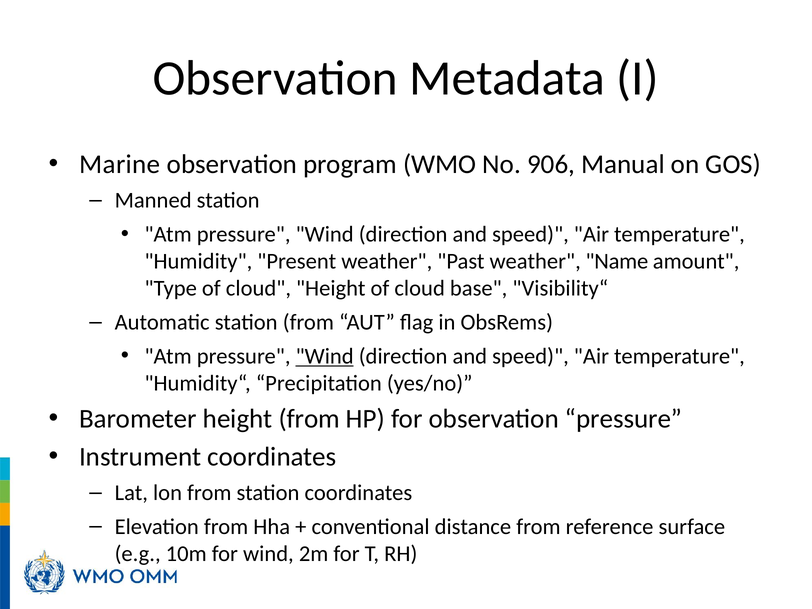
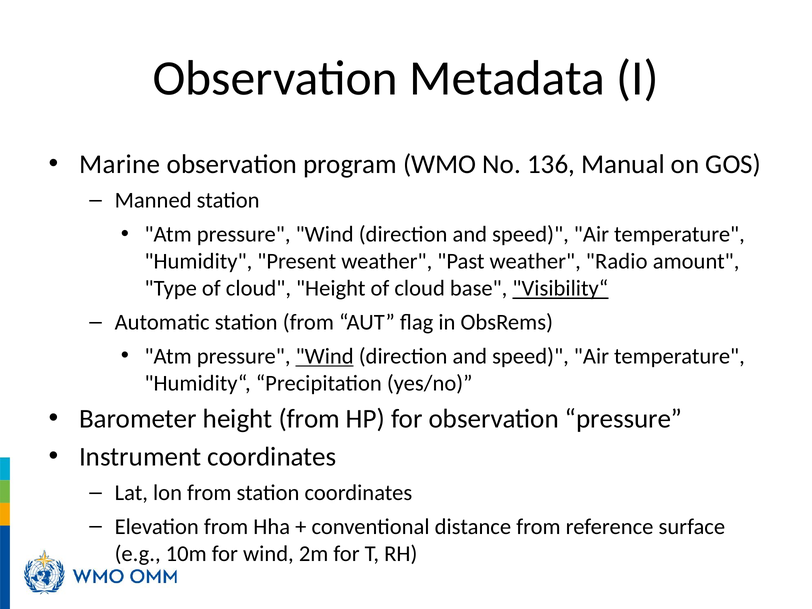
906: 906 -> 136 (551, 164)
Name: Name -> Radio (617, 261)
Visibility“ underline: none -> present (560, 289)
